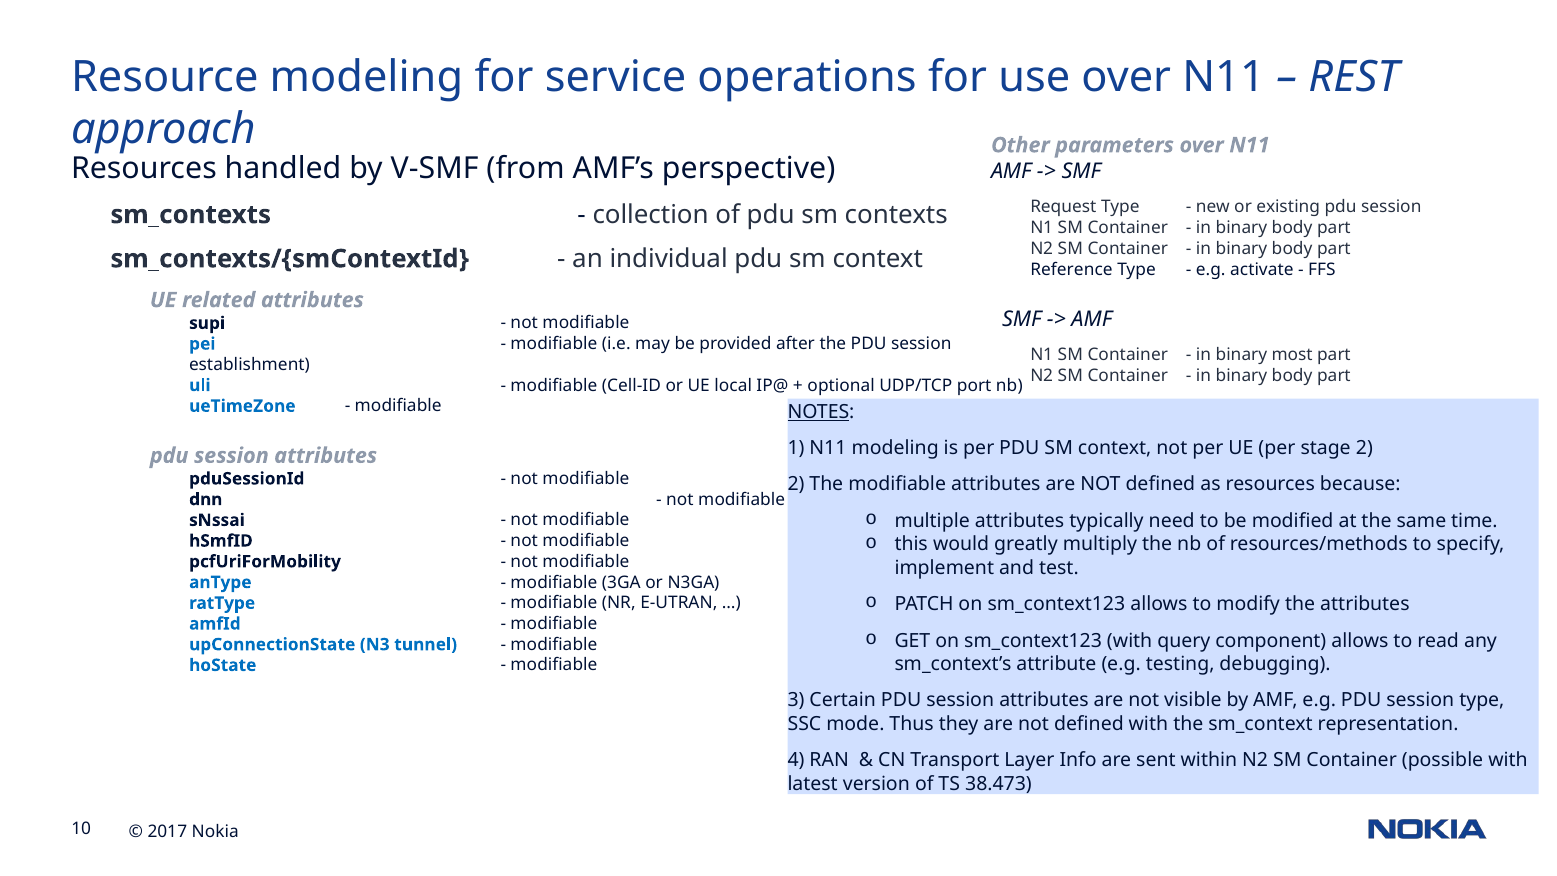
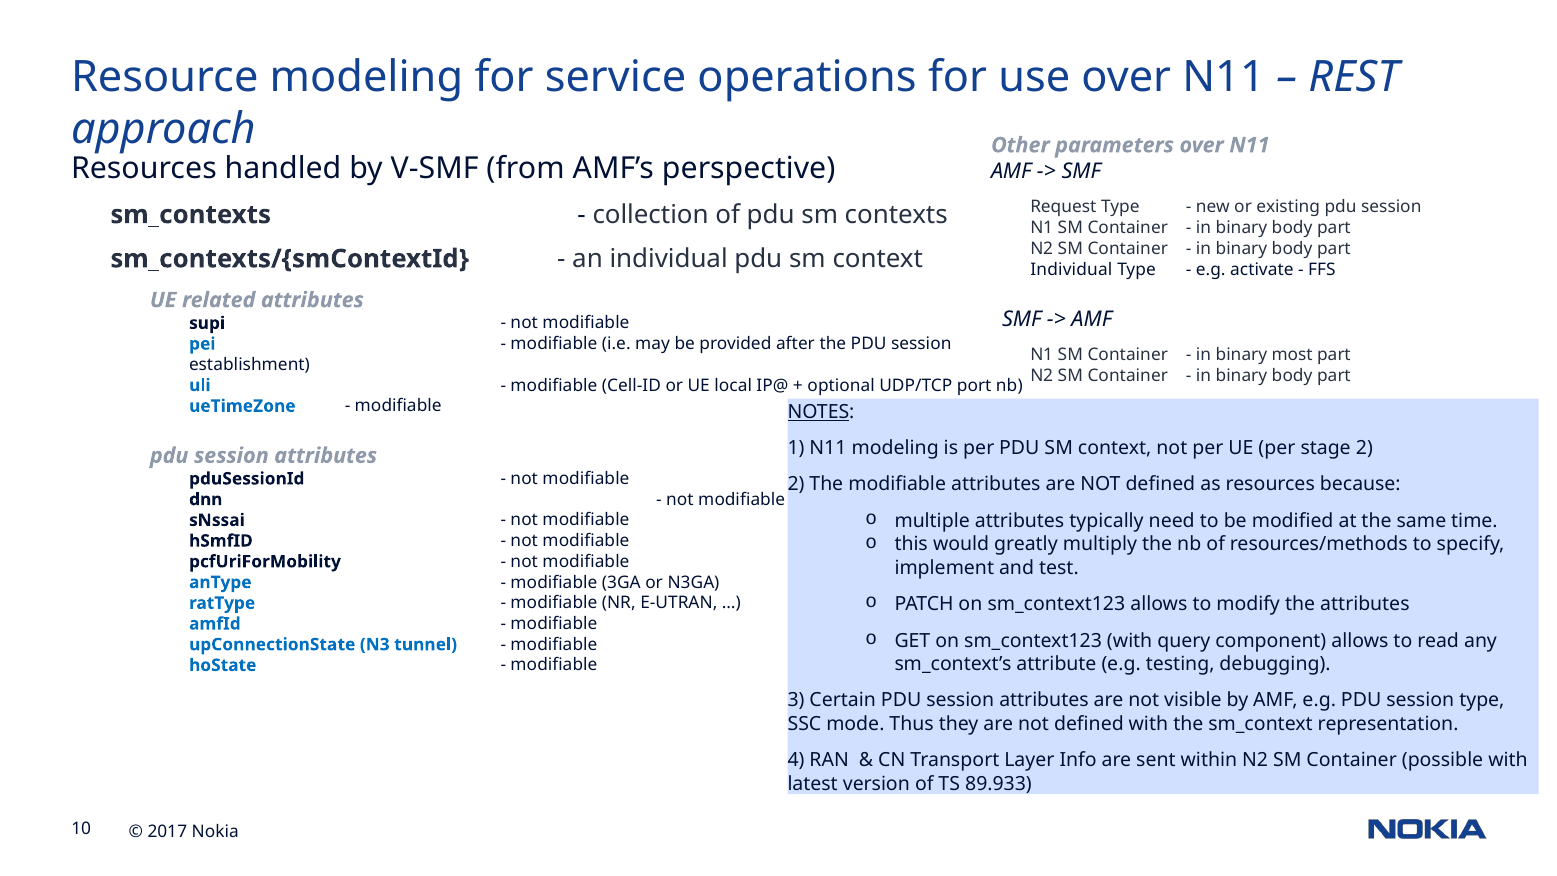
Reference: Reference -> Individual (1071, 269)
38.473: 38.473 -> 89.933 (998, 784)
